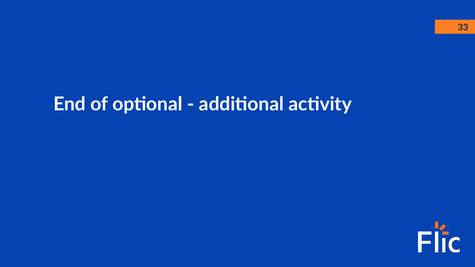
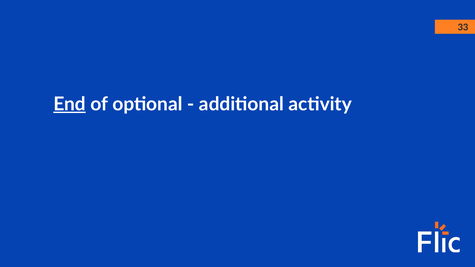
End underline: none -> present (70, 104)
